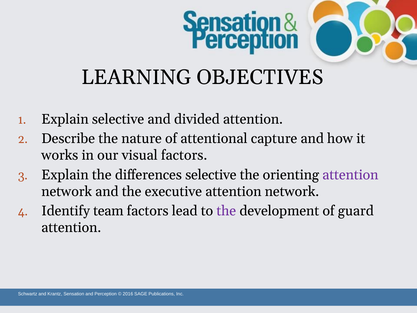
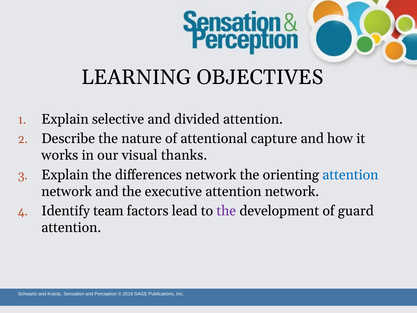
visual factors: factors -> thanks (184, 155)
differences selective: selective -> network (211, 175)
attention colour: purple -> blue (350, 175)
